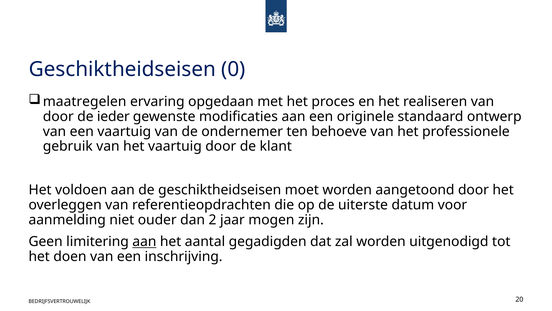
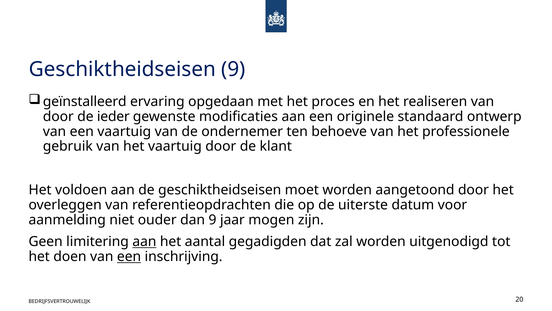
Geschiktheidseisen 0: 0 -> 9 (233, 69)
maatregelen: maatregelen -> geïnstalleerd (85, 101)
dan 2: 2 -> 9 (213, 220)
een underline: none -> present (129, 256)
